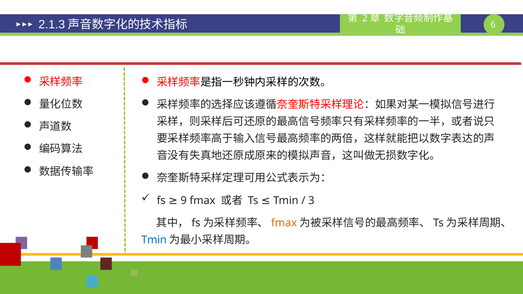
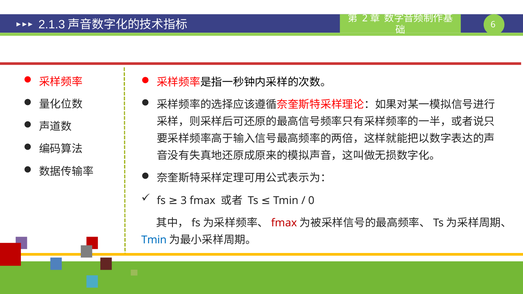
9: 9 -> 3 (184, 201)
3: 3 -> 0 (311, 201)
fmax colour: orange -> red (284, 223)
